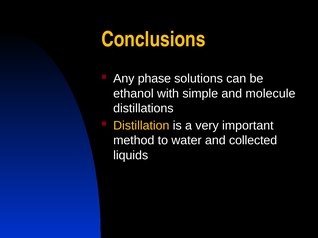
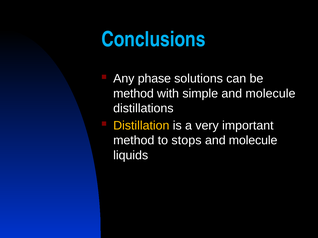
Conclusions colour: yellow -> light blue (153, 39)
ethanol: ethanol -> method (133, 94)
water: water -> stops (186, 141)
collected: collected -> molecule (253, 141)
